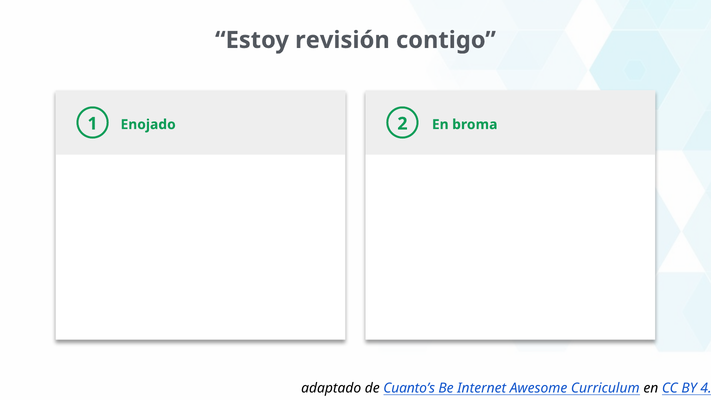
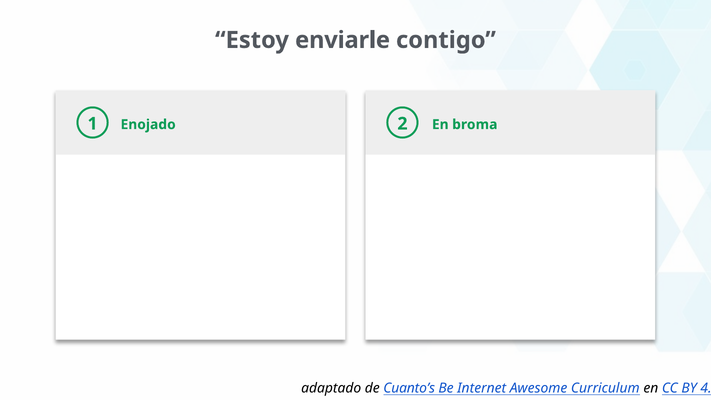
revisión: revisión -> enviarle (343, 40)
